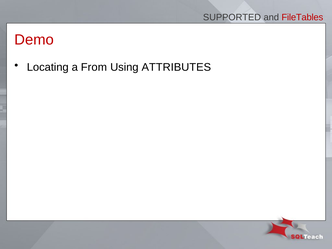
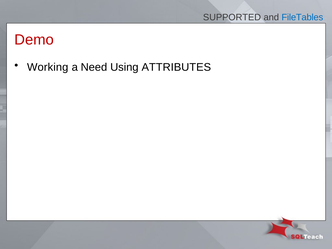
FileTables colour: red -> blue (302, 17)
Locating: Locating -> Working (48, 67)
From: From -> Need (94, 67)
